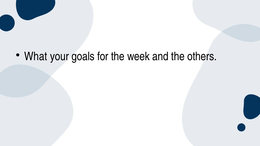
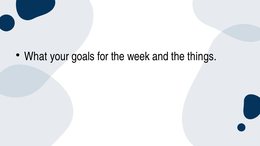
others: others -> things (202, 57)
